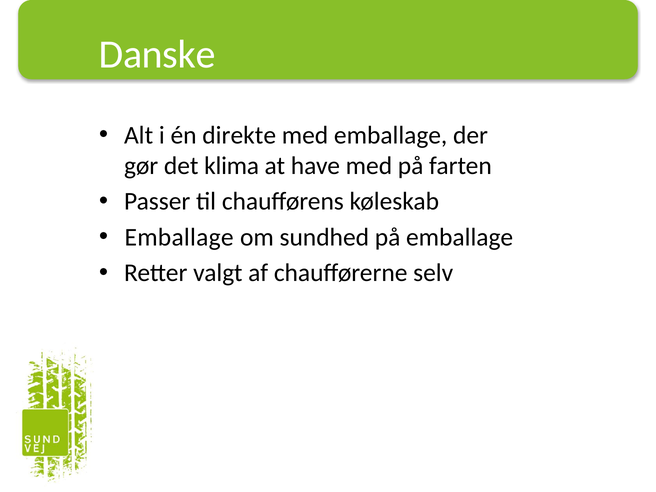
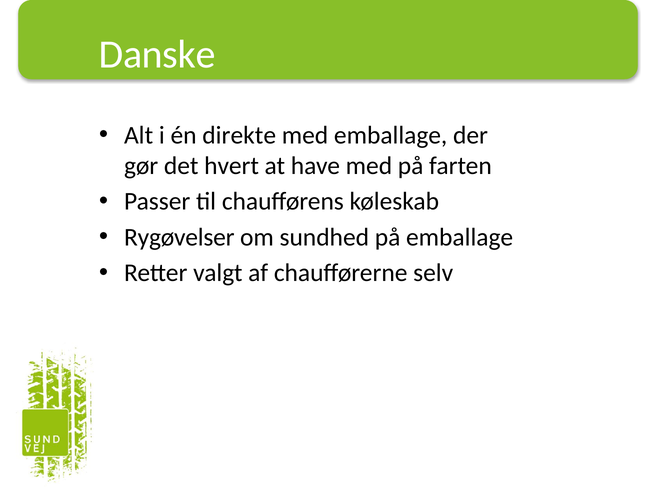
klima: klima -> hvert (232, 166)
Emballage: Emballage -> Rygøvelser (179, 237)
